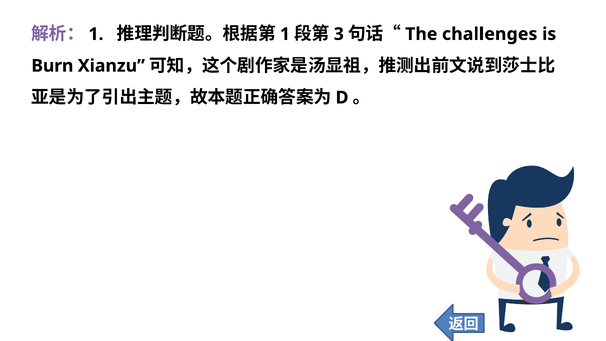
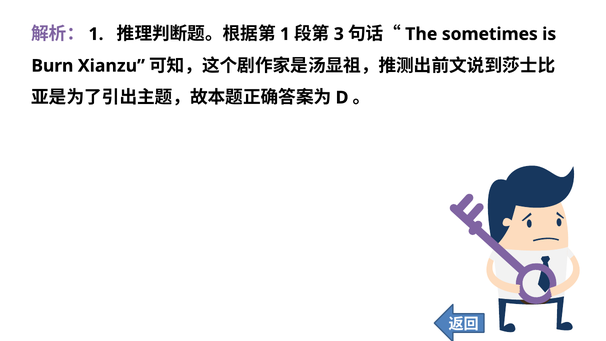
challenges: challenges -> sometimes (490, 34)
